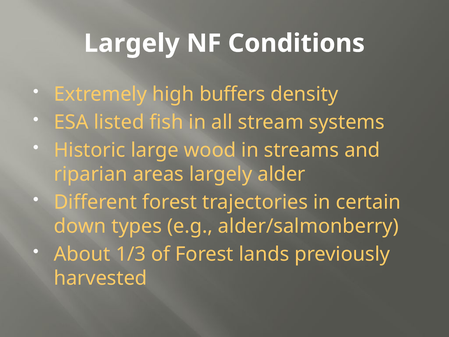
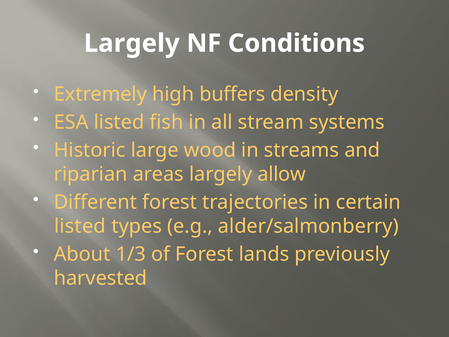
alder: alder -> allow (282, 174)
down: down -> listed (80, 226)
